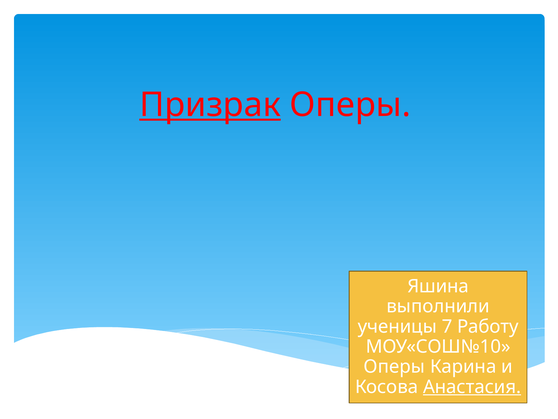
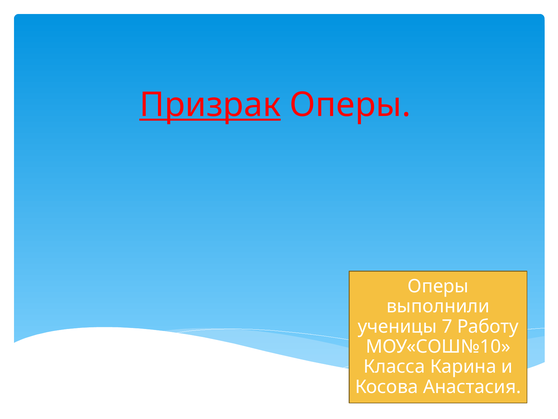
Яшина: Яшина -> Оперы (438, 286)
Оперы: Оперы -> Класса (394, 366)
Анастасия underline: present -> none (472, 386)
